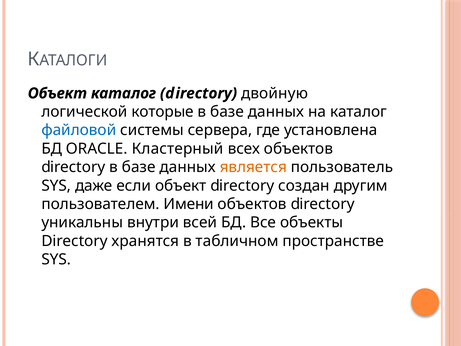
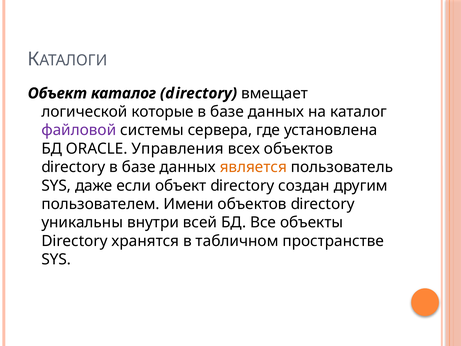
двойную: двойную -> вмещает (275, 93)
файловой colour: blue -> purple (79, 130)
Кластерный: Кластерный -> Управления (178, 149)
